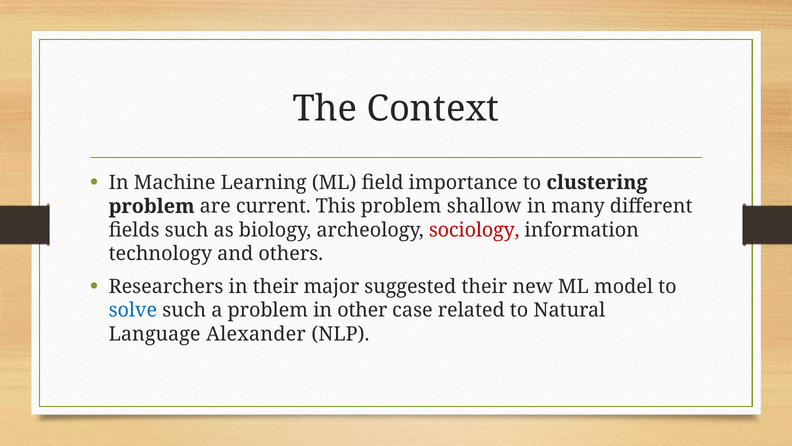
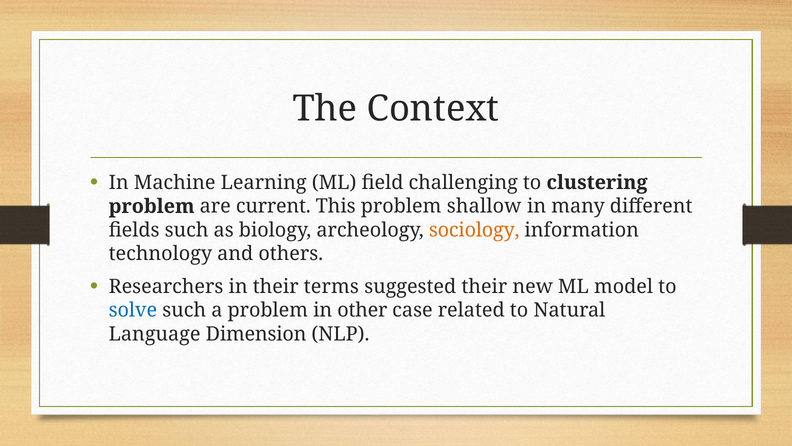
importance: importance -> challenging (463, 182)
sociology colour: red -> orange (474, 230)
major: major -> terms (331, 286)
Alexander: Alexander -> Dimension (256, 334)
